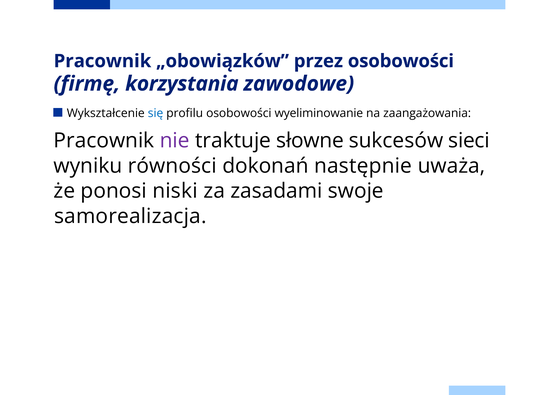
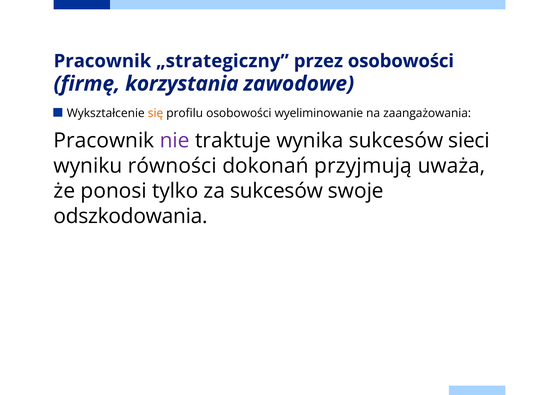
„obowiązków: „obowiązków -> „strategiczny (222, 61)
się colour: blue -> orange (156, 113)
słowne: słowne -> wynika (310, 141)
następnie: następnie -> przyjmują (363, 166)
niski: niski -> tylko (175, 191)
za zasadami: zasadami -> sukcesów (277, 191)
samorealizacja: samorealizacja -> odszkodowania (131, 216)
